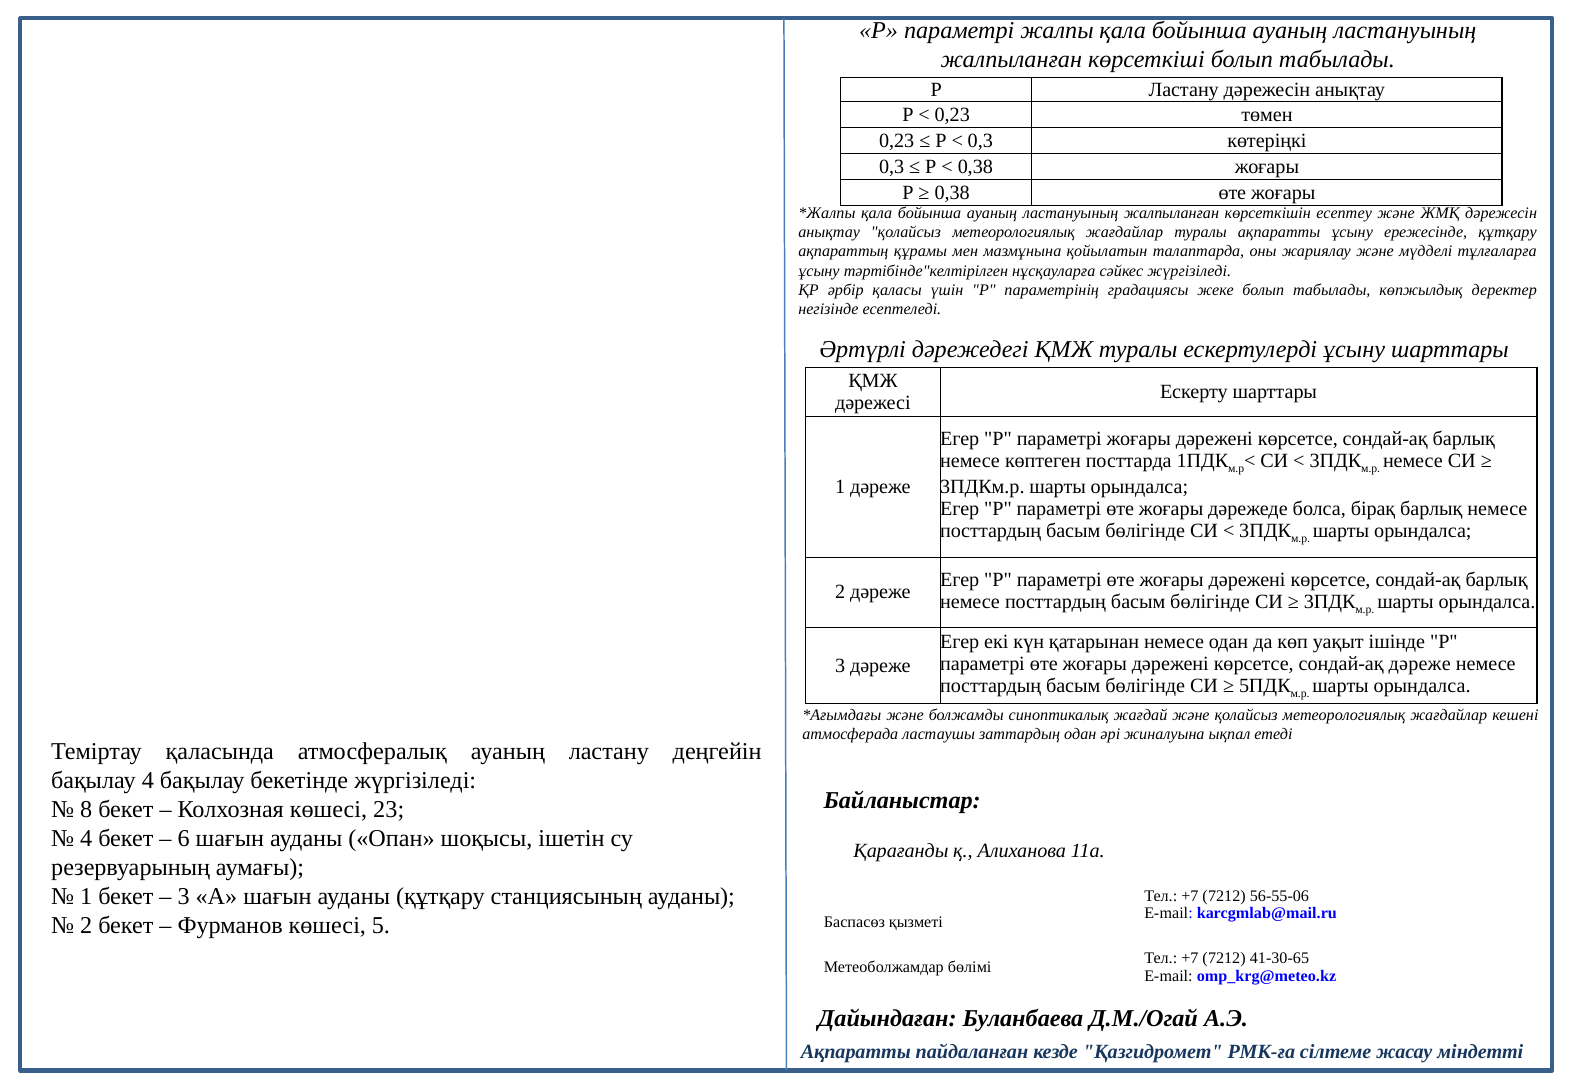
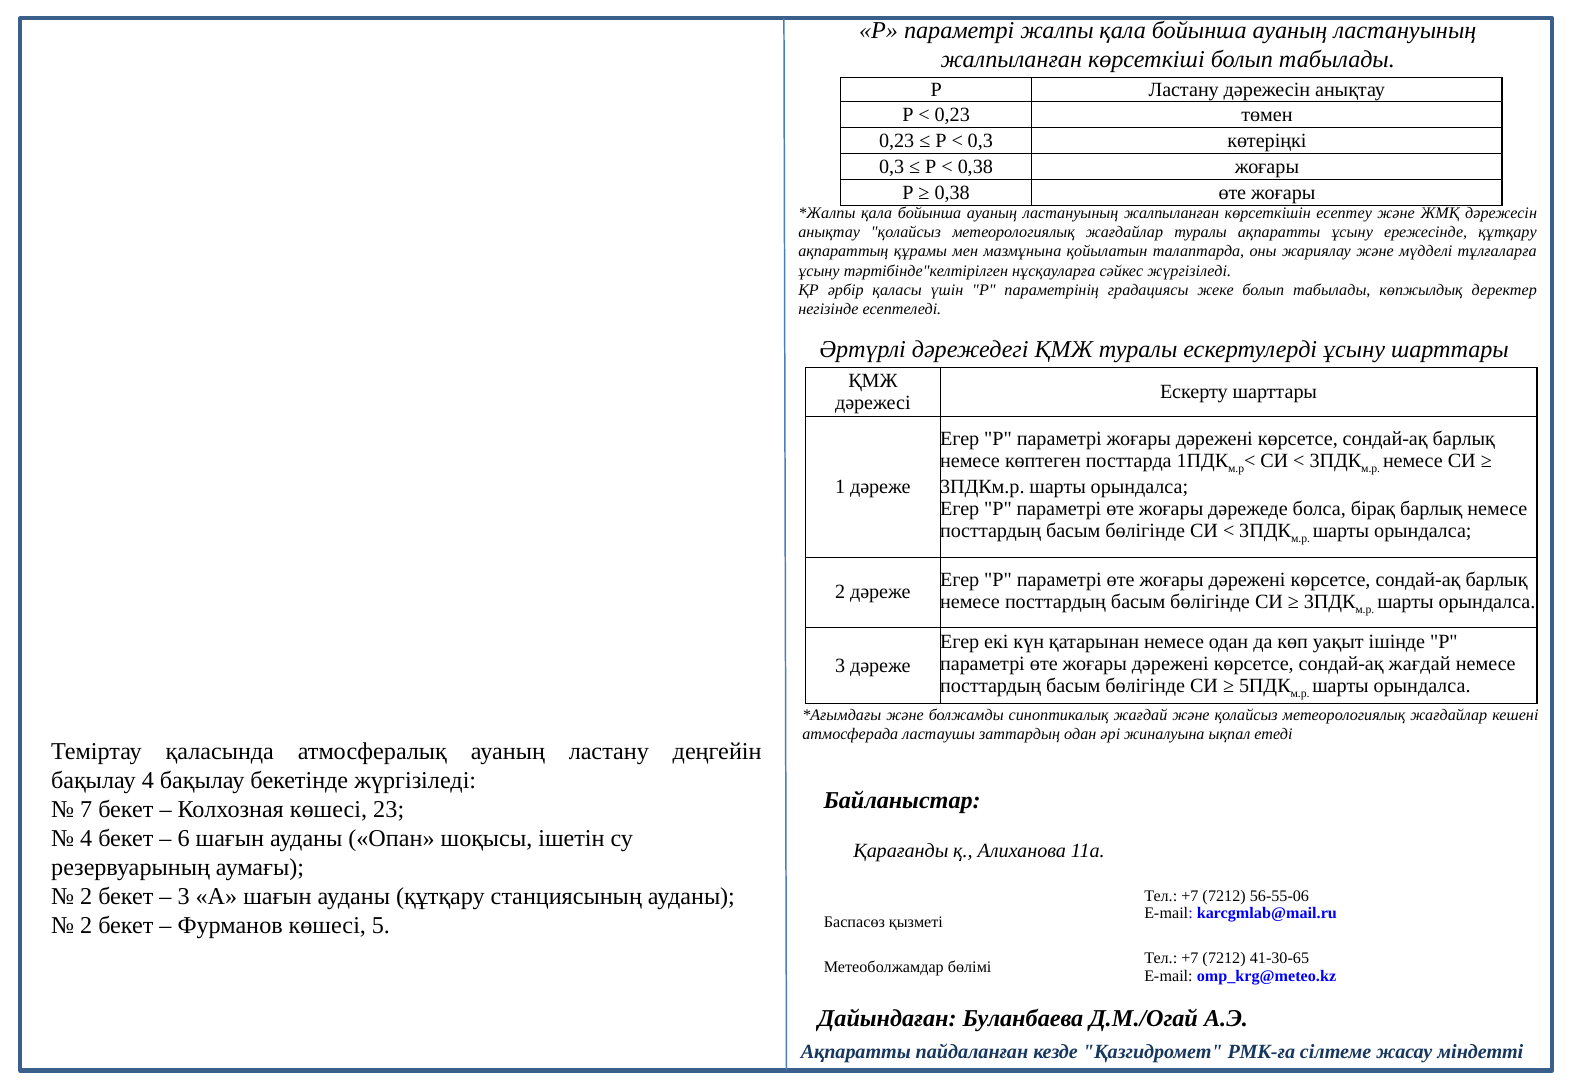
сондай-ақ дәреже: дәреже -> жағдай (1420, 664)
8: 8 -> 7 (86, 810)
1: 1 -> 2 (86, 897)
